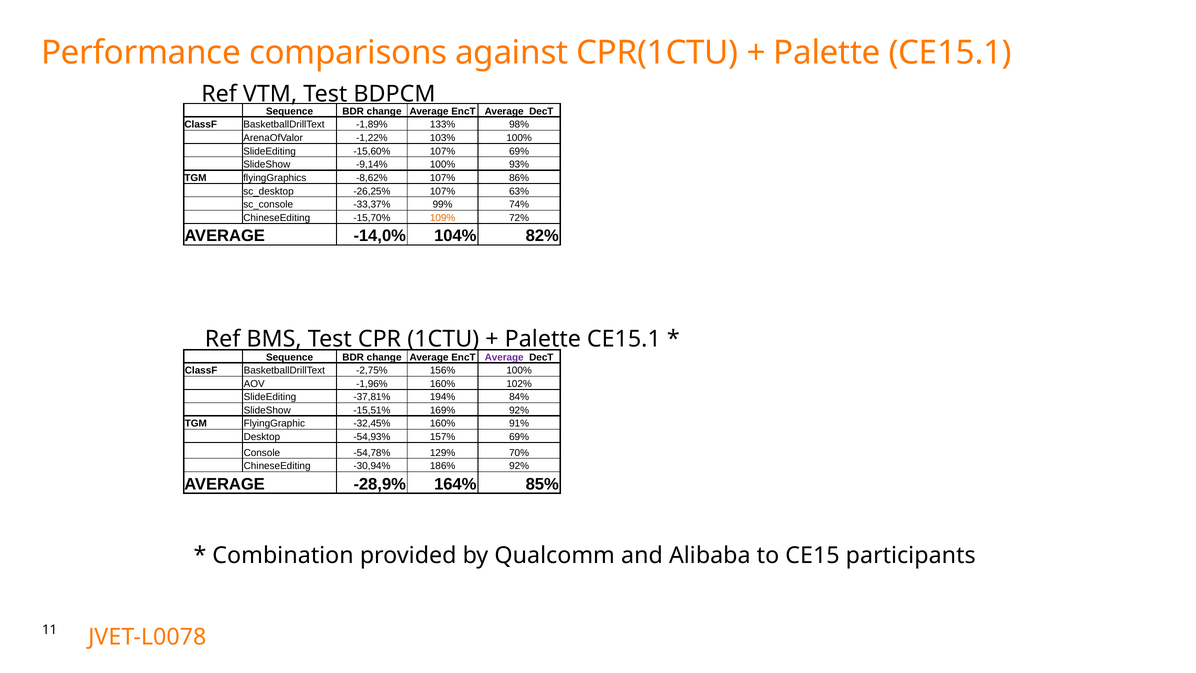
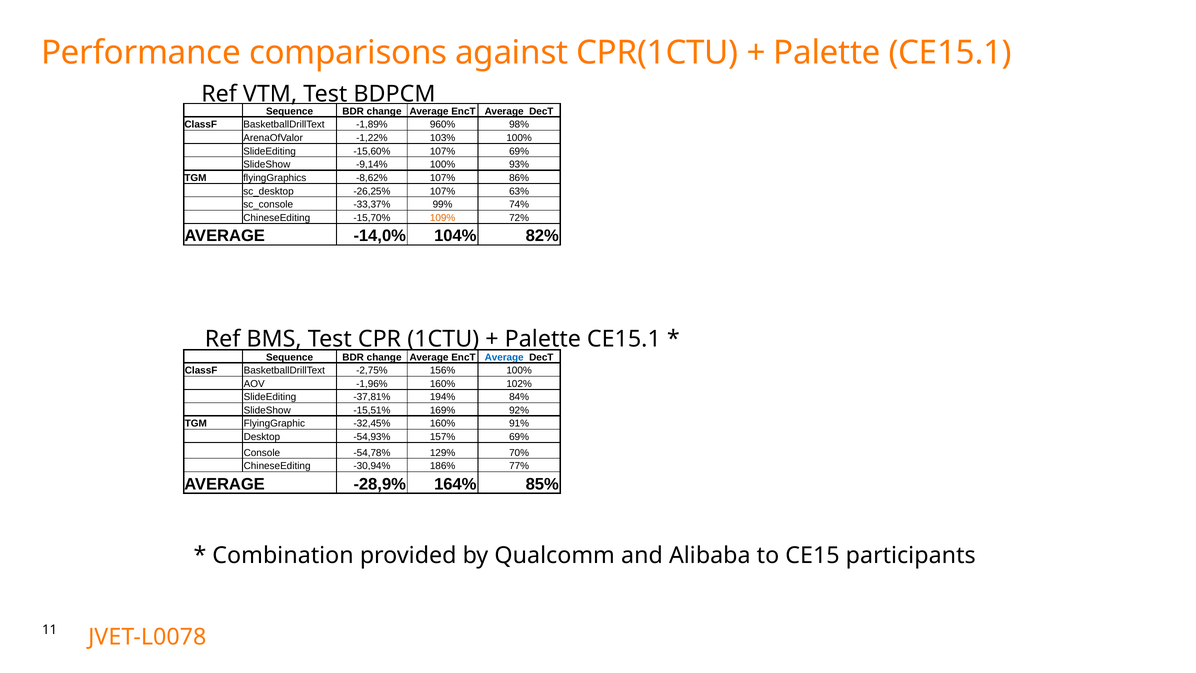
133%: 133% -> 960% (443, 125)
Average colour: purple -> blue (504, 357)
186% 92%: 92% -> 77% (519, 466)
